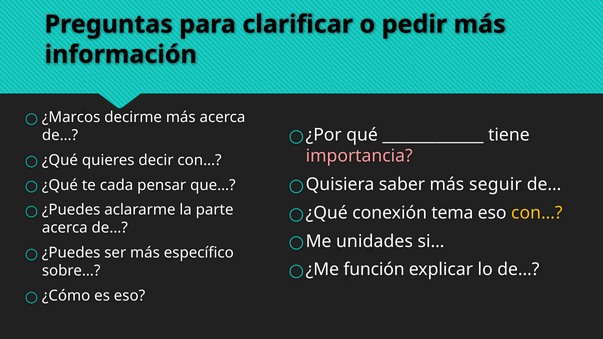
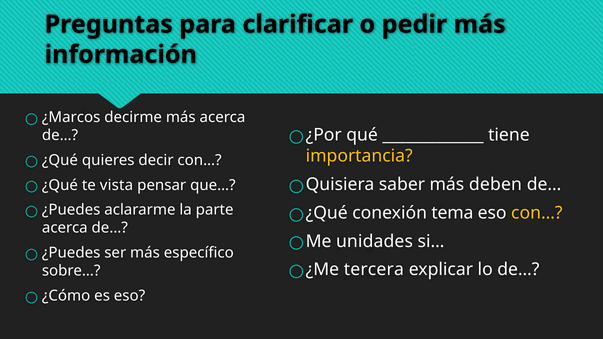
importancia colour: pink -> yellow (359, 156)
seguir: seguir -> deben (495, 185)
cada: cada -> vista (116, 185)
función: función -> tercera (374, 270)
